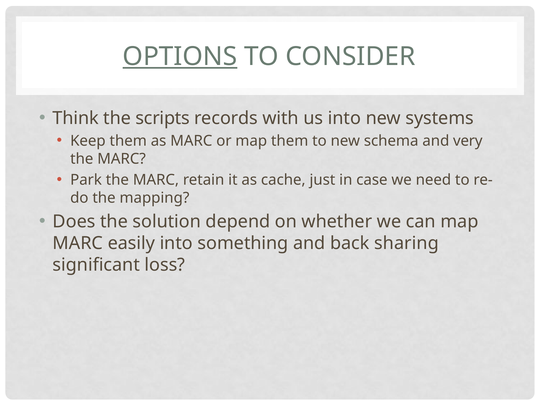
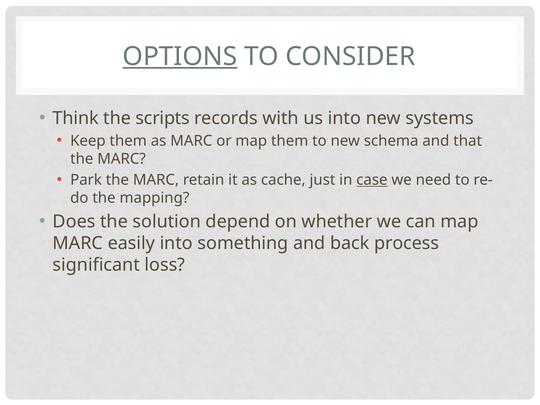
very: very -> that (468, 141)
case underline: none -> present (372, 180)
sharing: sharing -> process (407, 243)
